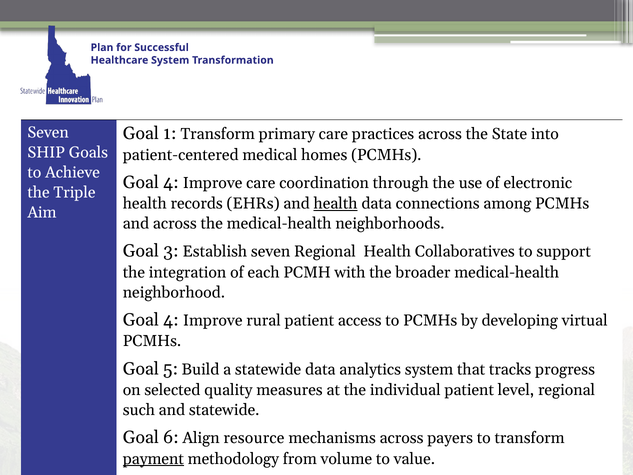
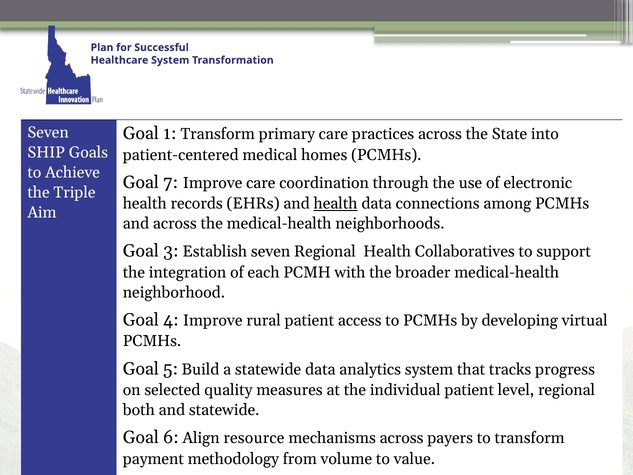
4: 4 -> 7 (171, 182)
such: such -> both (139, 410)
payment underline: present -> none (153, 459)
